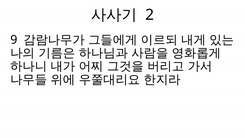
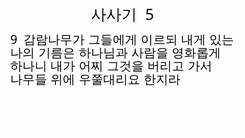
2: 2 -> 5 (150, 15)
